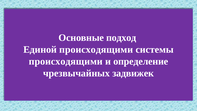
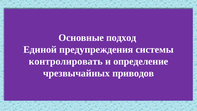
Единой происходящими: происходящими -> предупреждения (96, 49)
происходящими: происходящими -> контролировать (66, 61)
задвижек: задвижек -> приводов (133, 73)
